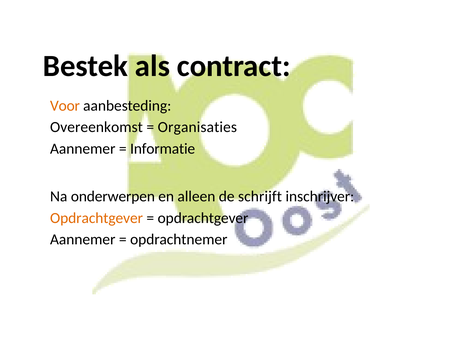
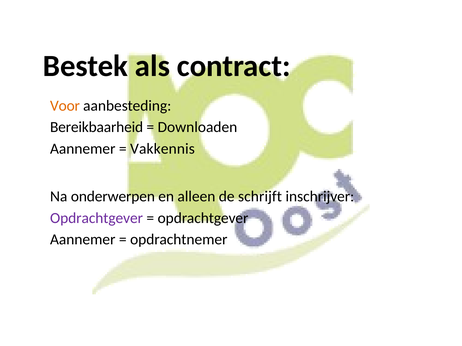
Overeenkomst: Overeenkomst -> Bereikbaarheid (97, 127)
Organisaties: Organisaties -> Downloaden (197, 127)
Informatie: Informatie -> Vakkennis (162, 149)
Opdrachtgever colour: orange -> purple (97, 218)
